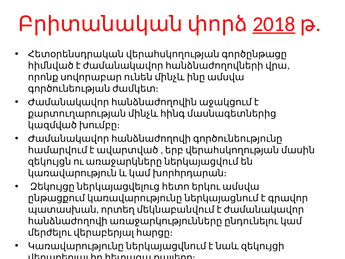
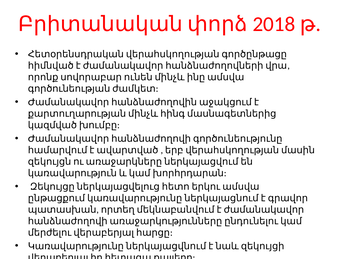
2018 underline: present -> none (274, 24)
